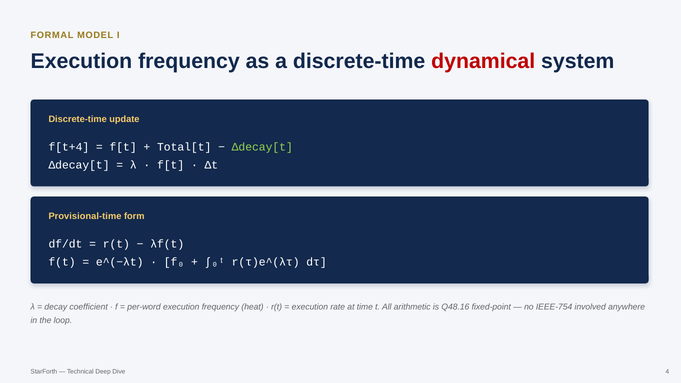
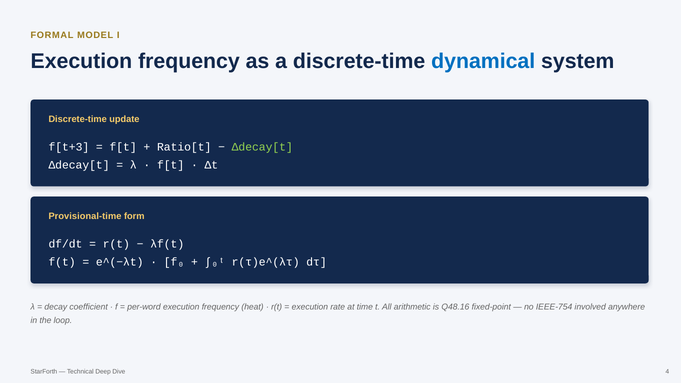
dynamical colour: red -> blue (483, 61)
f[t+4: f[t+4 -> f[t+3 (69, 147)
Total[t: Total[t -> Ratio[t (184, 147)
